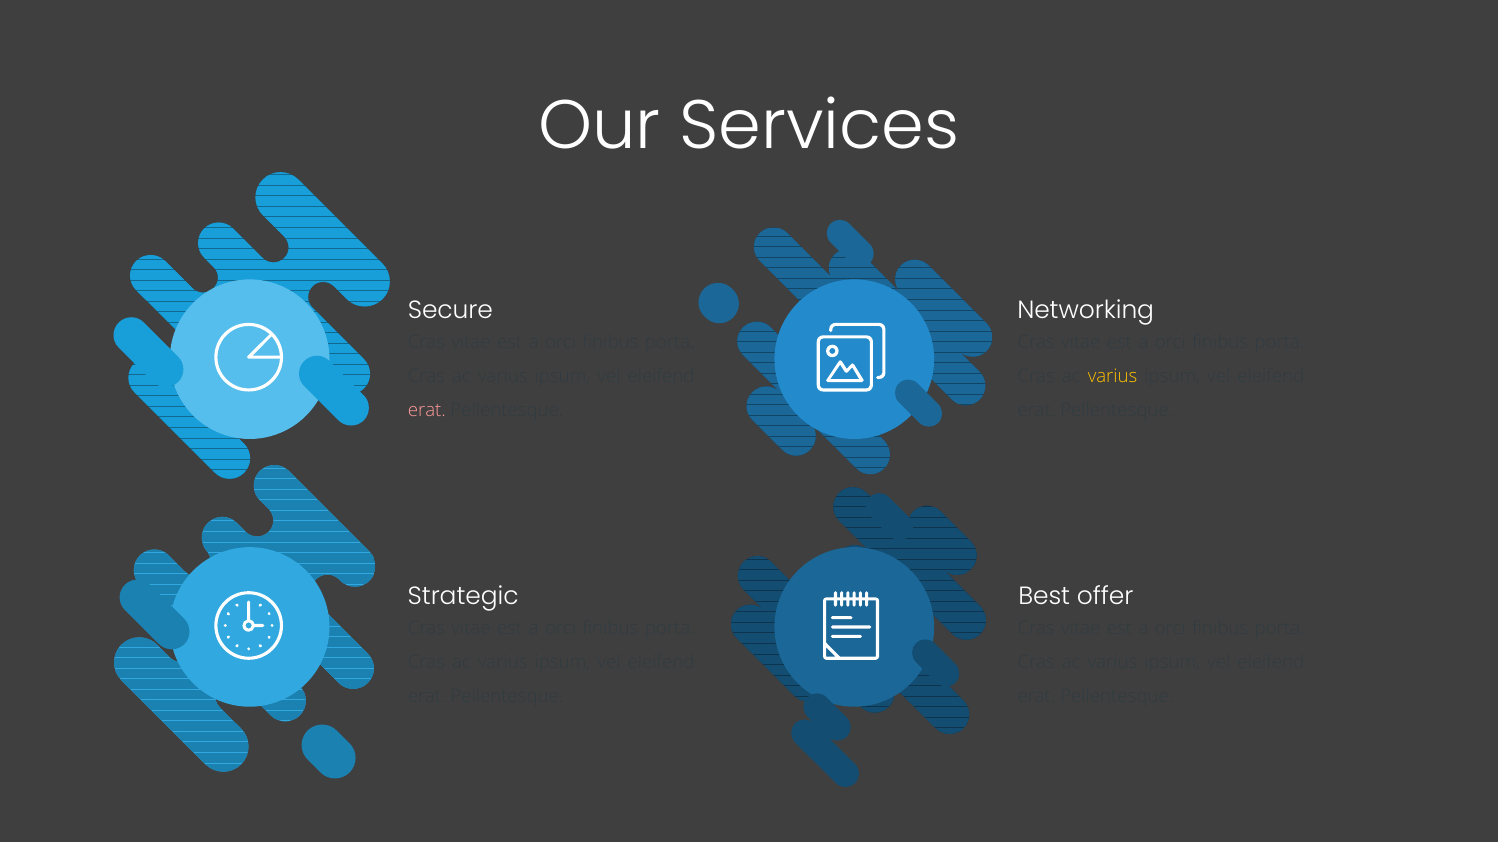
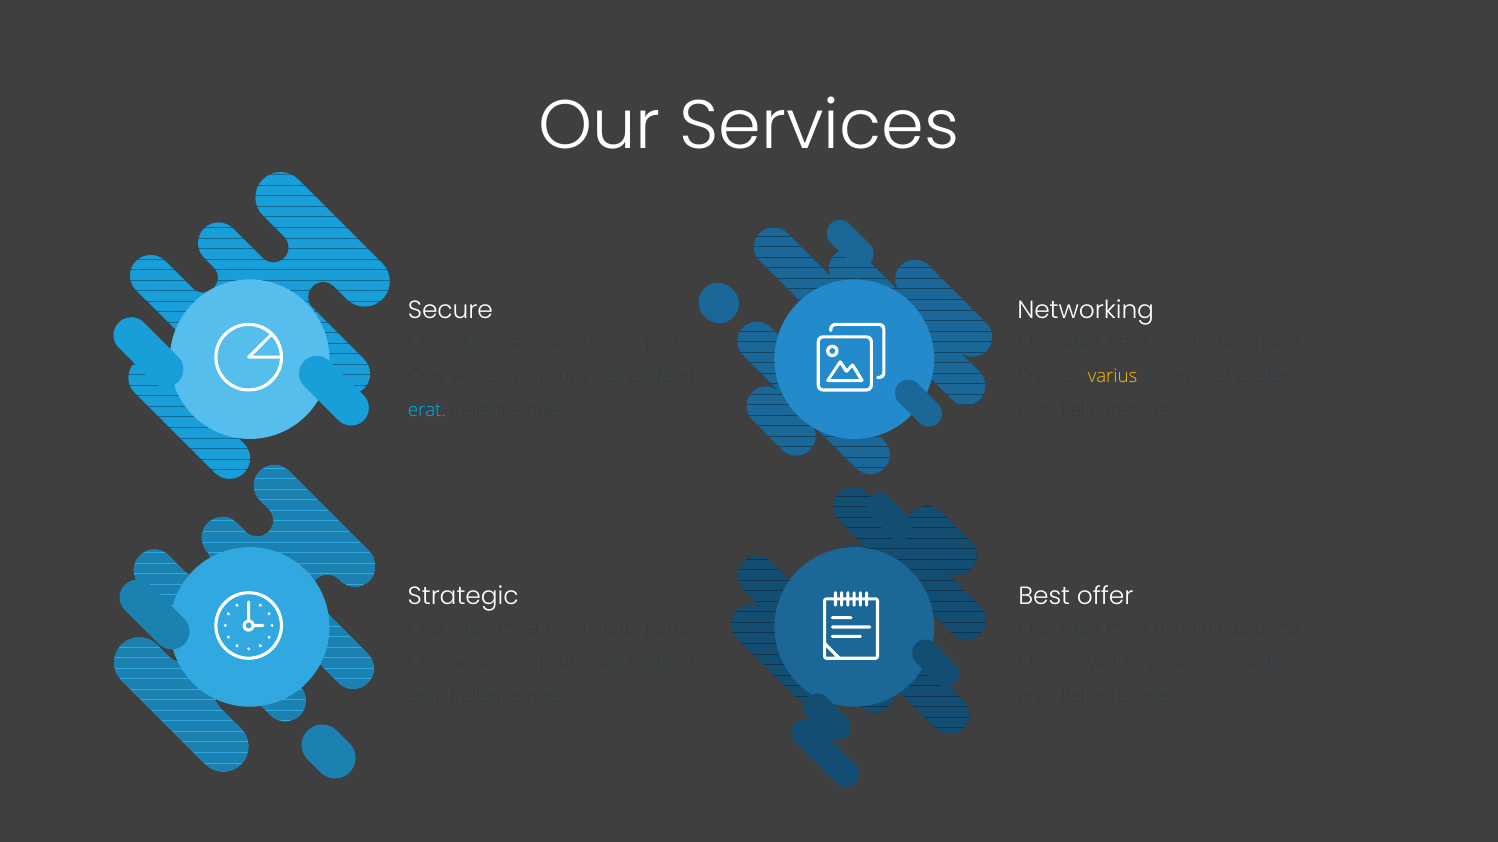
erat colour: pink -> light blue (427, 410)
